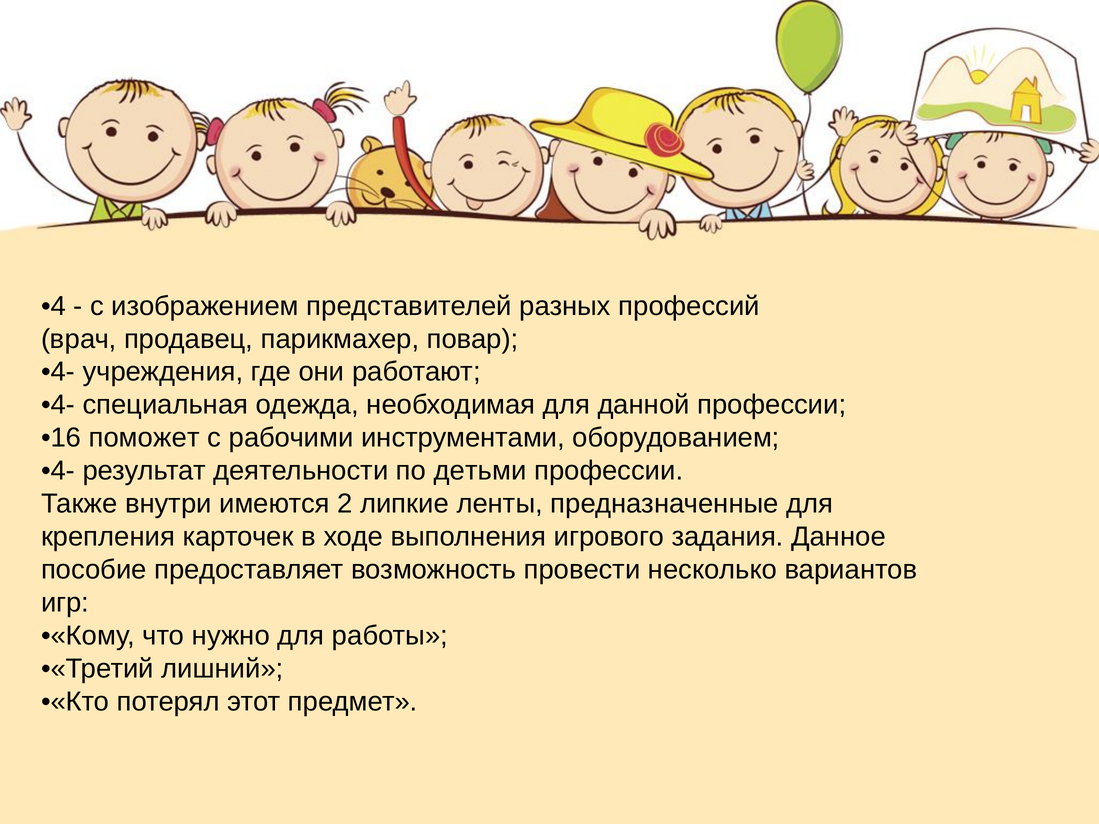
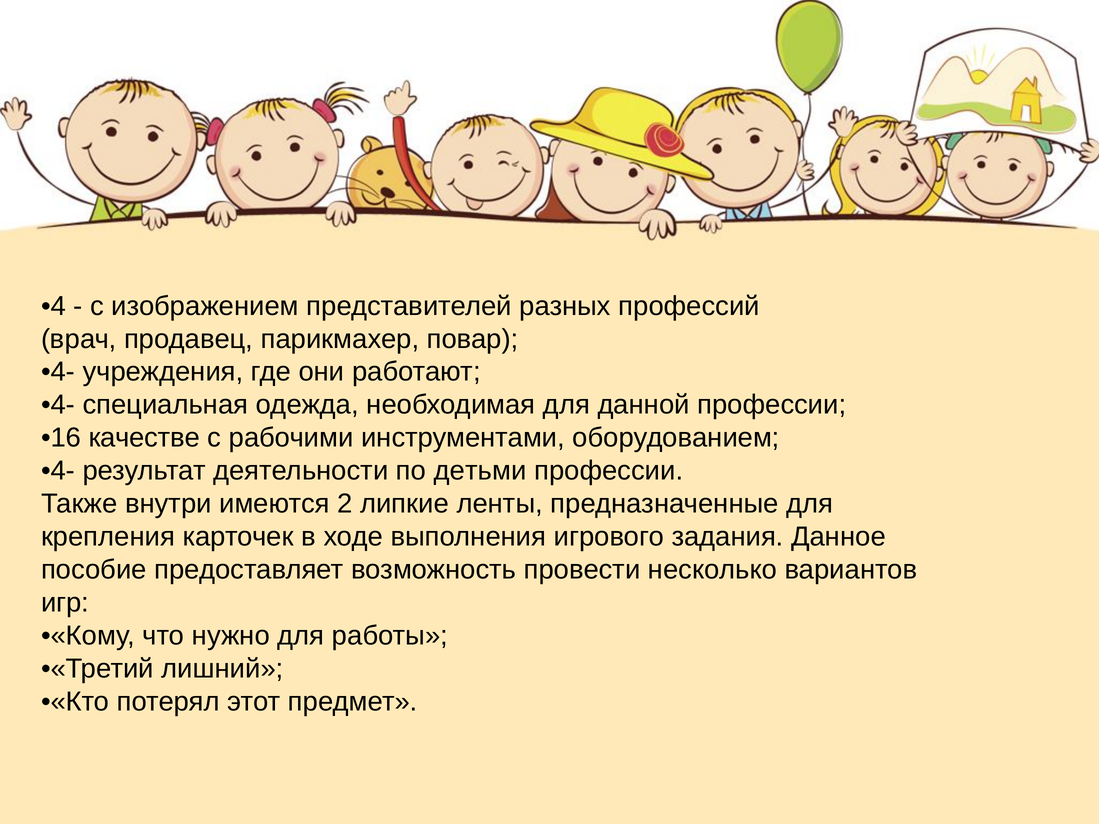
поможет: поможет -> качестве (144, 438)
